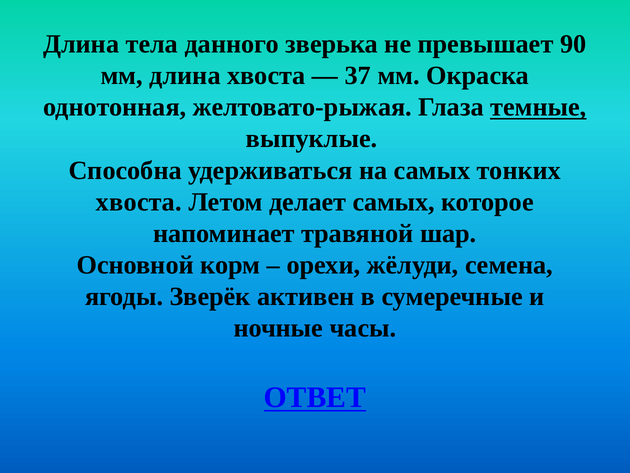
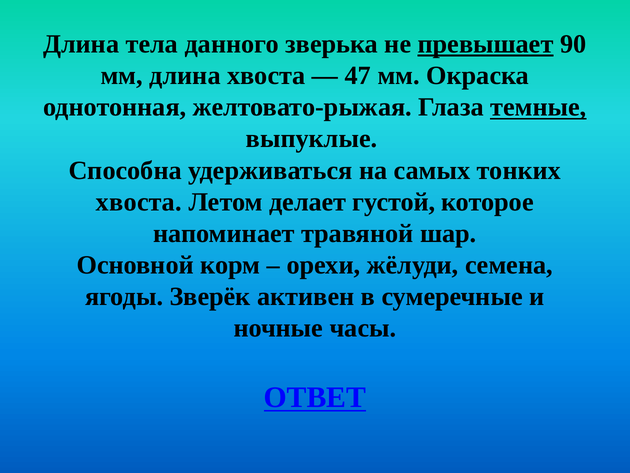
превышает underline: none -> present (486, 44)
37: 37 -> 47 (358, 76)
делает самых: самых -> густой (394, 202)
